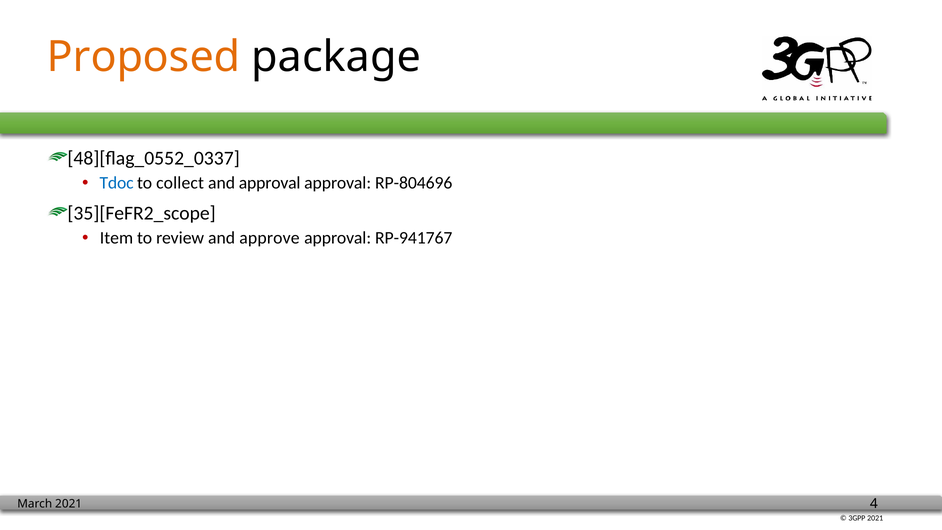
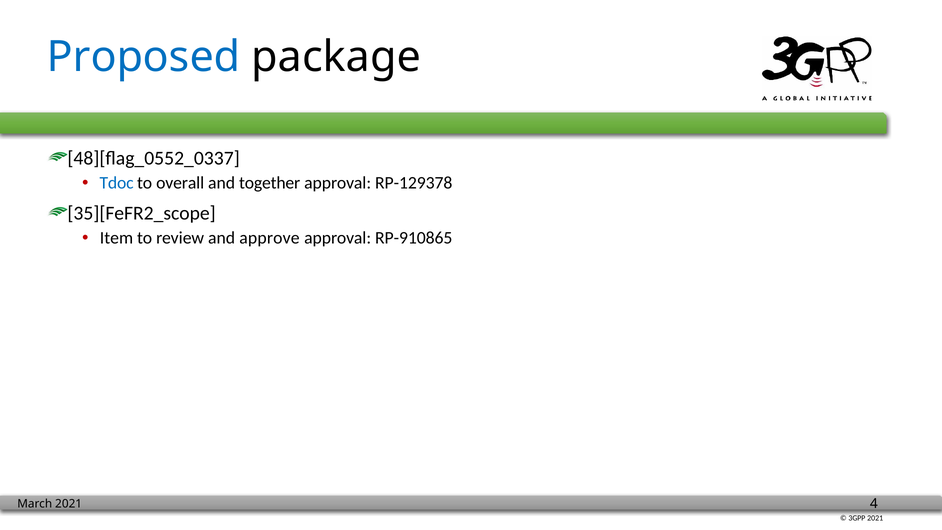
Proposed colour: orange -> blue (144, 57)
collect: collect -> overall (180, 183)
and approval: approval -> together (270, 183)
RP-804696: RP-804696 -> RP-129378 (414, 183)
RP-941767: RP-941767 -> RP-910865 (414, 238)
